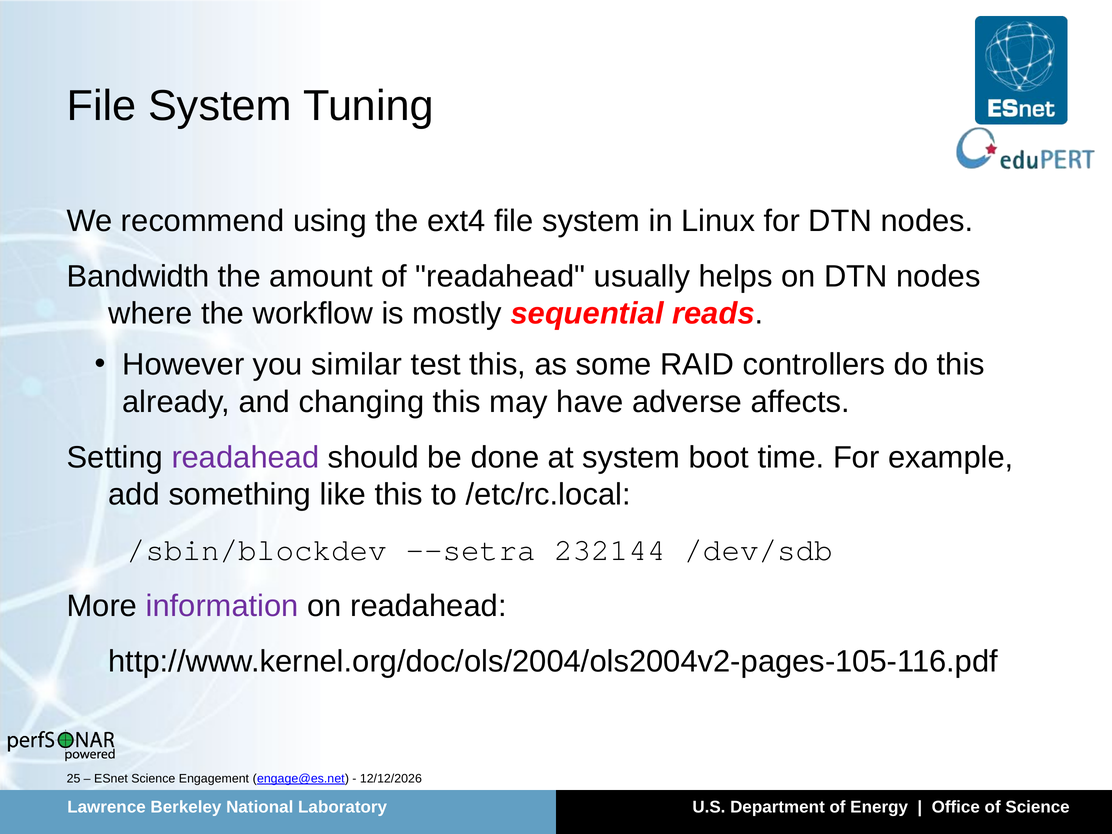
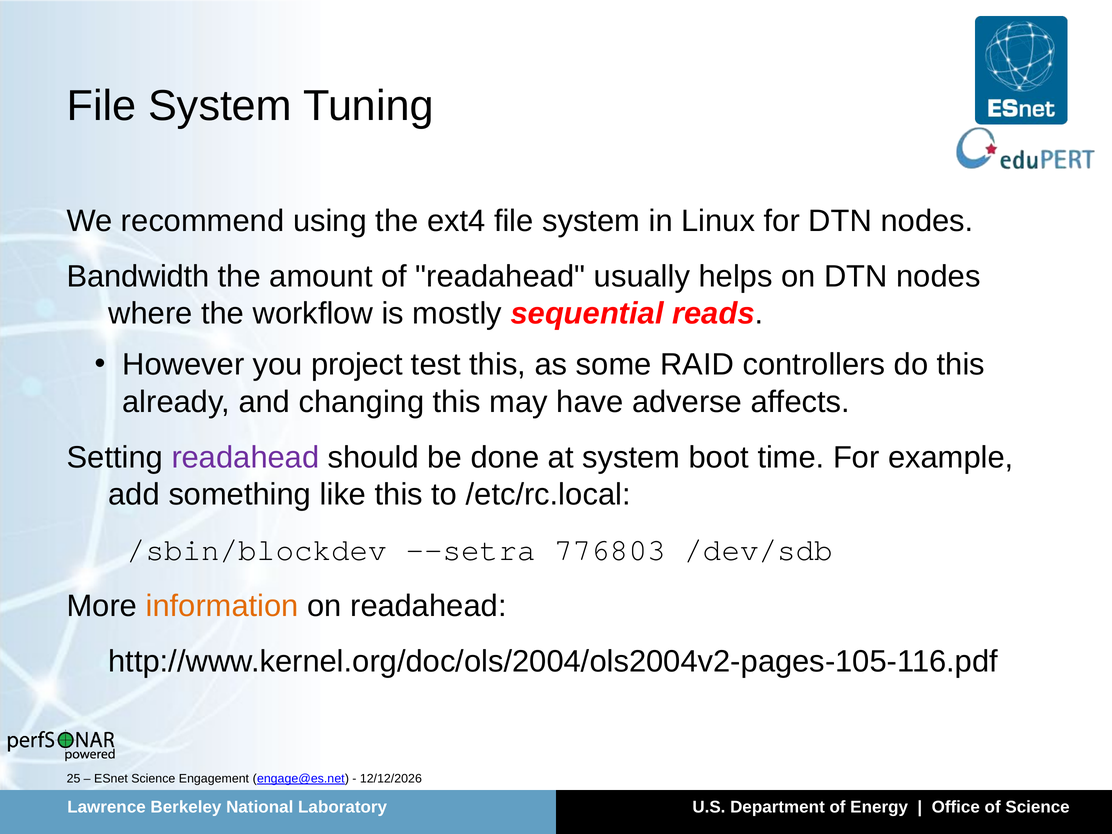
similar: similar -> project (357, 365)
232144: 232144 -> 776803 (610, 550)
information colour: purple -> orange (222, 606)
